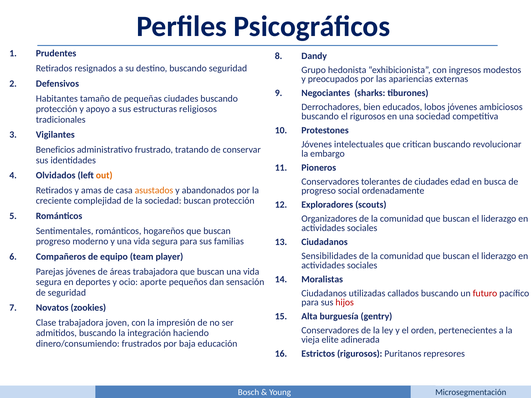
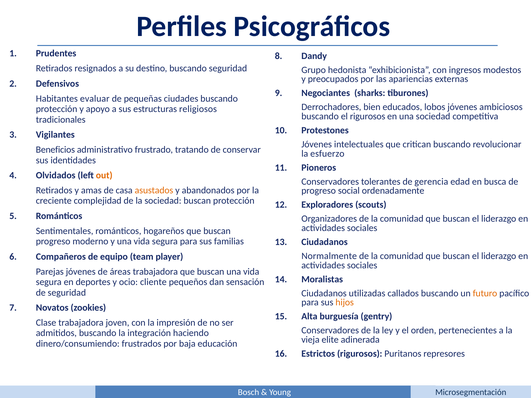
tamaño: tamaño -> evaluar (95, 99)
embargo: embargo -> esfuerzo (327, 154)
de ciudades: ciudades -> gerencia (431, 182)
Sensibilidades: Sensibilidades -> Normalmente (329, 256)
aporte: aporte -> cliente (153, 282)
futuro colour: red -> orange (485, 293)
hijos colour: red -> orange (345, 303)
